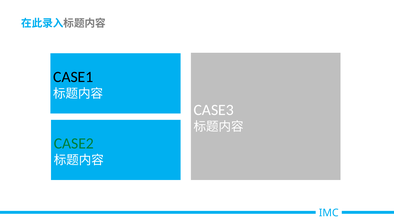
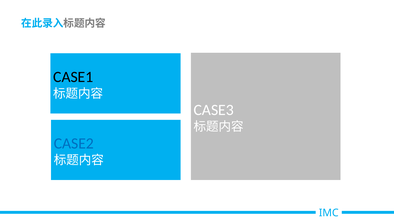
CASE2 colour: green -> blue (74, 143)
